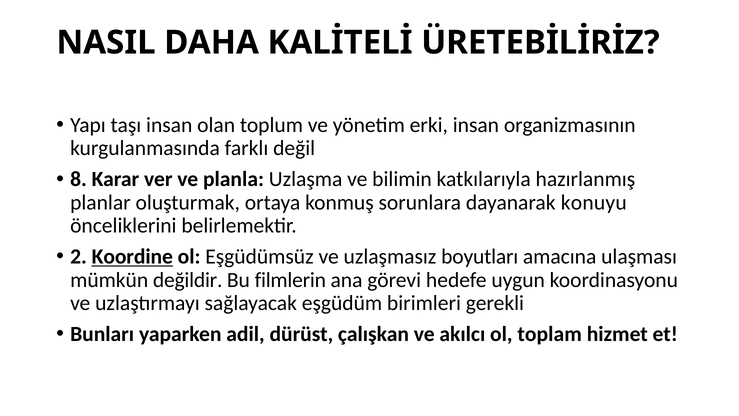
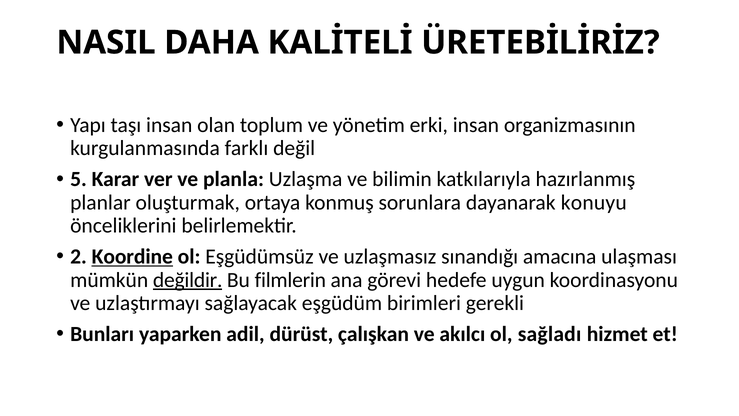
8: 8 -> 5 (79, 179)
boyutları: boyutları -> sınandığı (480, 257)
değildir underline: none -> present (188, 280)
toplam: toplam -> sağladı (550, 334)
